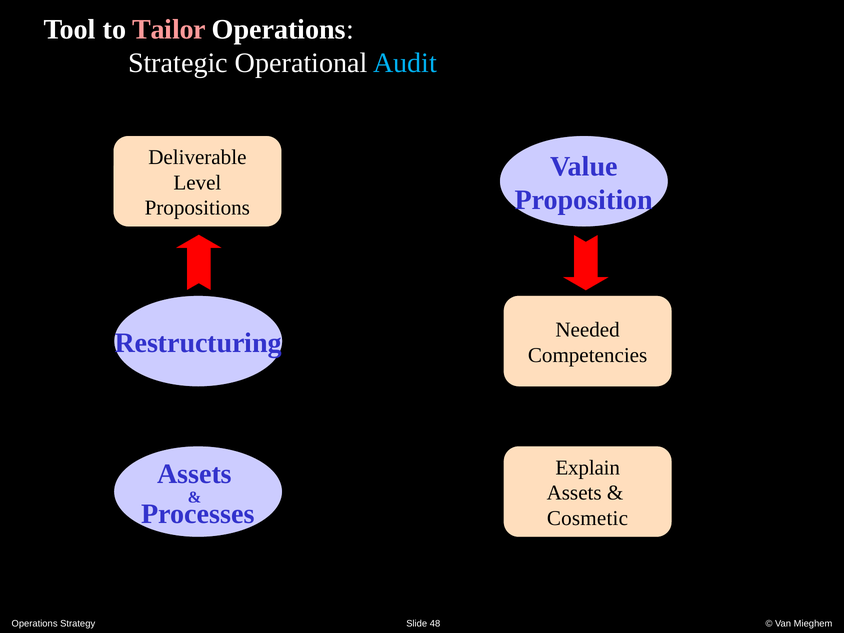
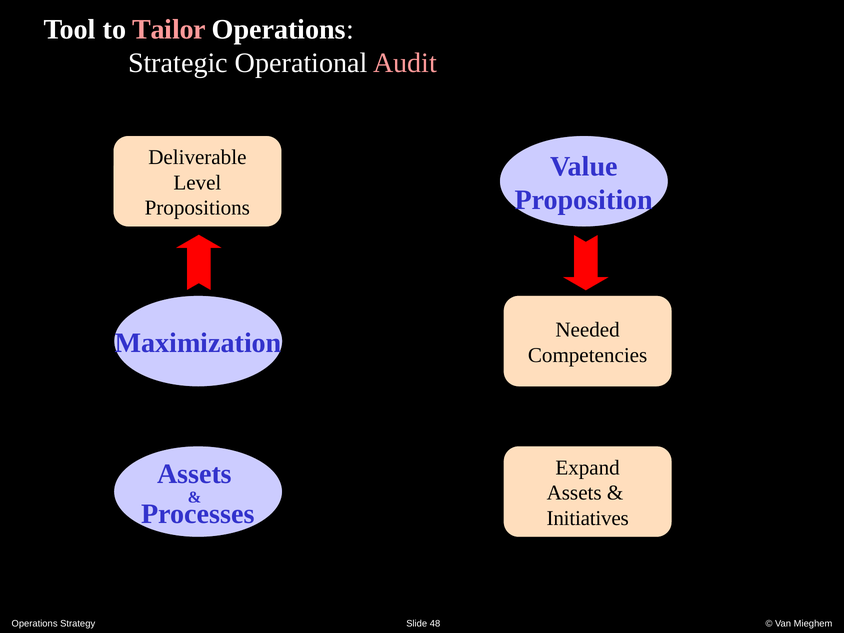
Audit colour: light blue -> pink (405, 63)
Restructuring: Restructuring -> Maximization (198, 343)
Explain: Explain -> Expand (588, 468)
Cosmetic: Cosmetic -> Initiatives (588, 518)
